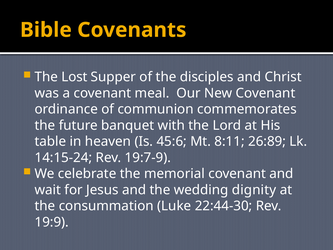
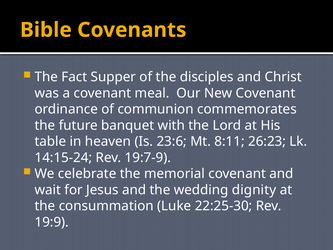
Lost: Lost -> Fact (74, 77)
45:6: 45:6 -> 23:6 (172, 141)
26:89: 26:89 -> 26:23 (267, 141)
22:44-30: 22:44-30 -> 22:25-30 (224, 206)
